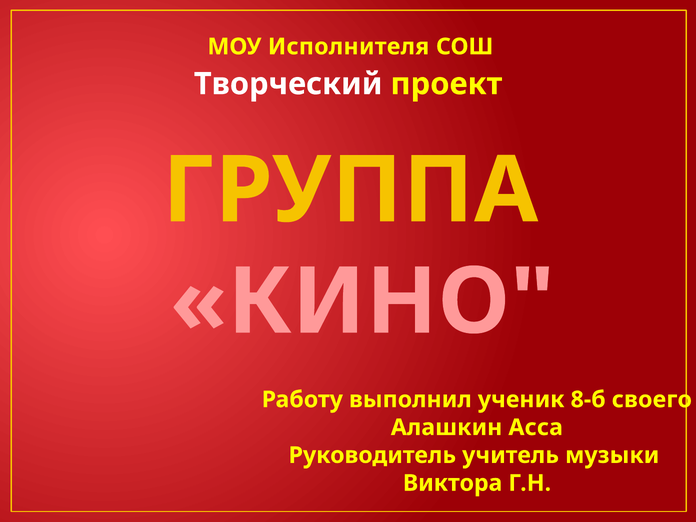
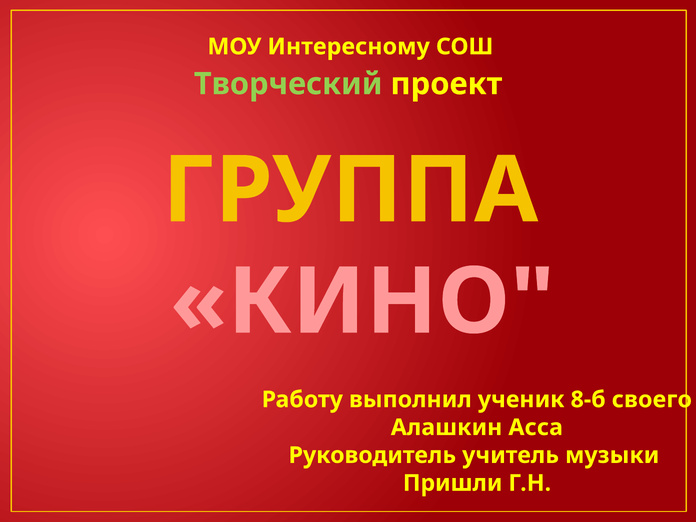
Исполнителя: Исполнителя -> Интересному (349, 47)
Творческий colour: white -> light green (288, 84)
Виктора: Виктора -> Пришли (453, 483)
